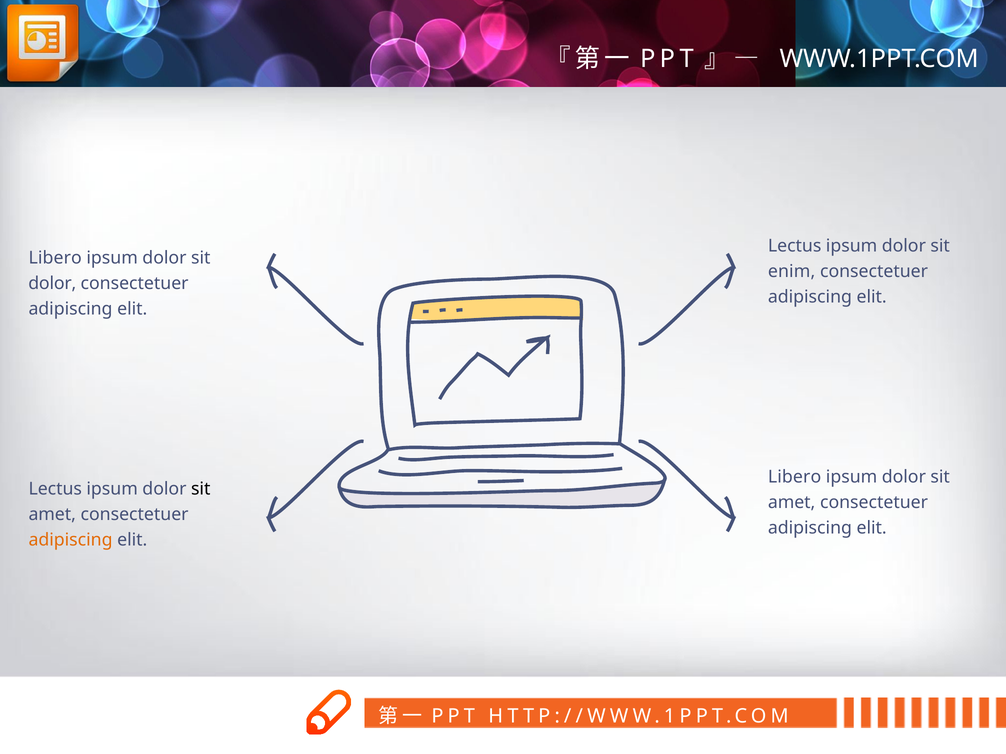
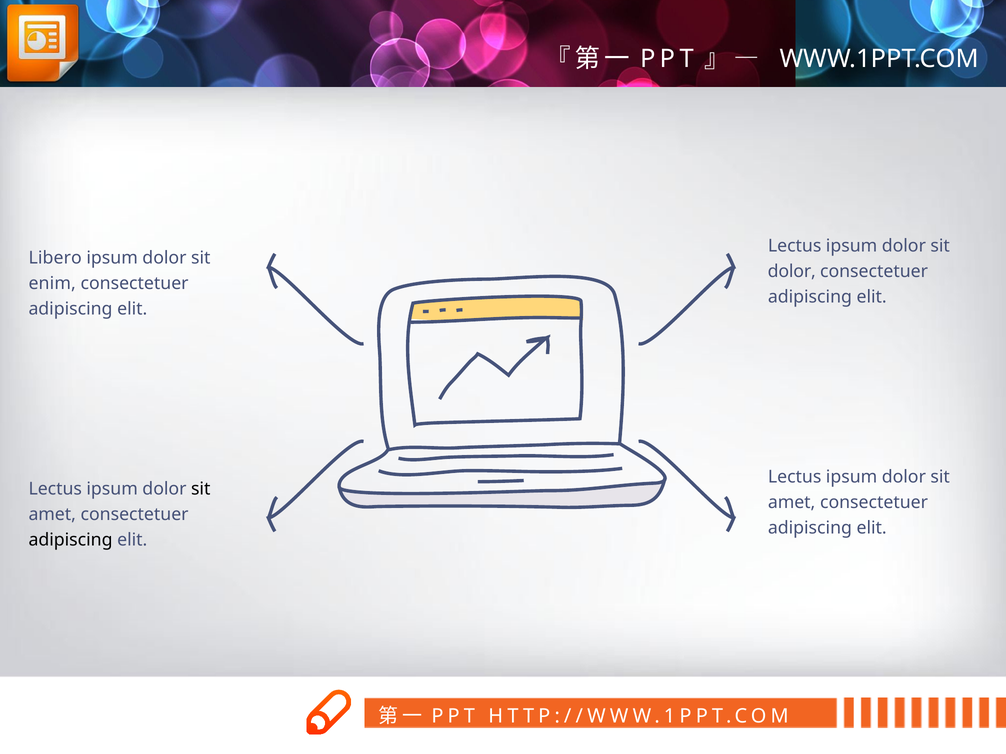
enim: enim -> dolor (792, 272)
dolor: dolor -> enim (52, 283)
Libero: Libero -> Lectus (795, 477)
adipiscing colour: orange -> black (71, 540)
